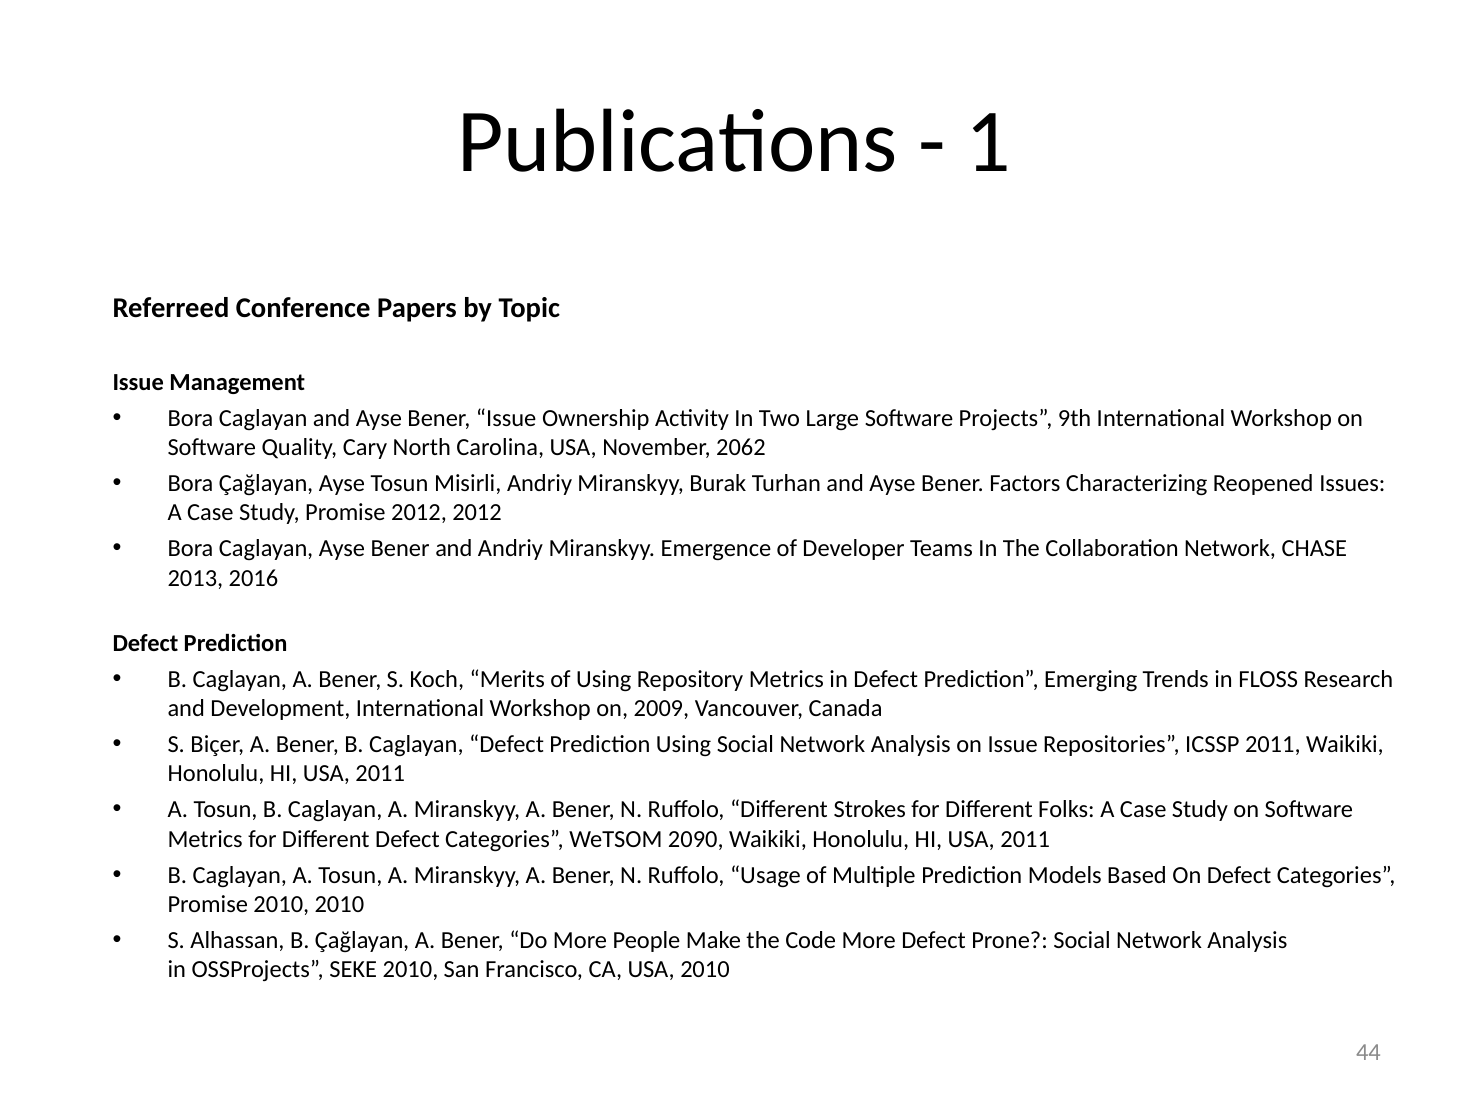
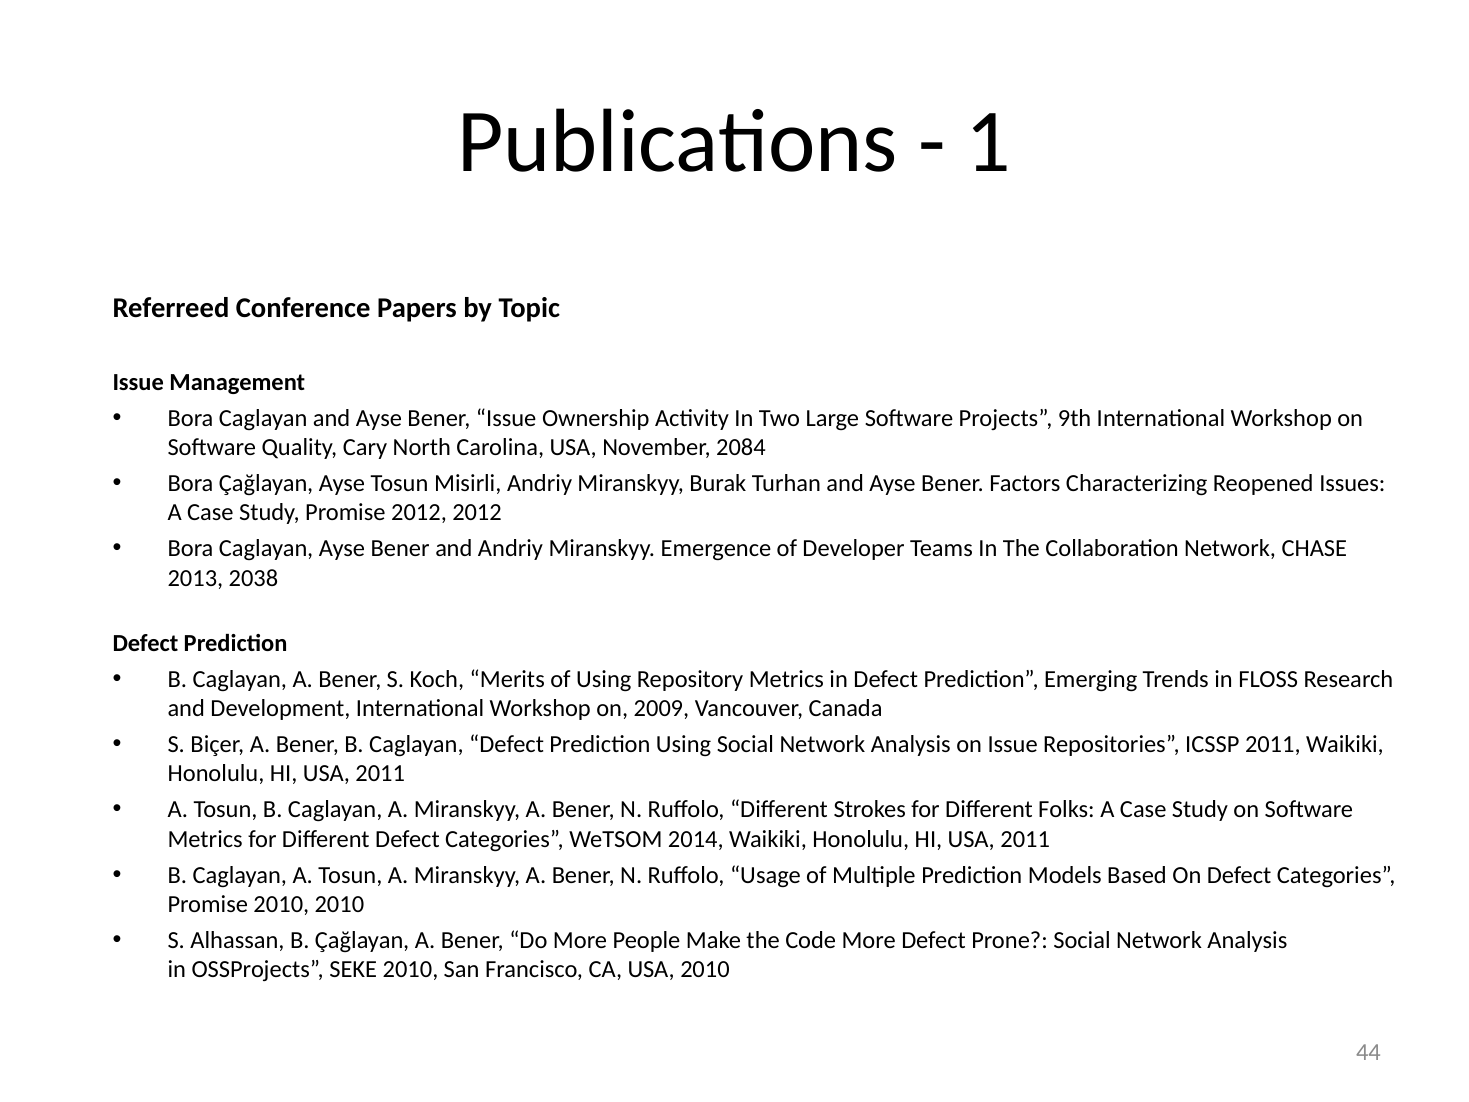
2062: 2062 -> 2084 (741, 447)
2016: 2016 -> 2038 (253, 578)
2090: 2090 -> 2014 (696, 839)
